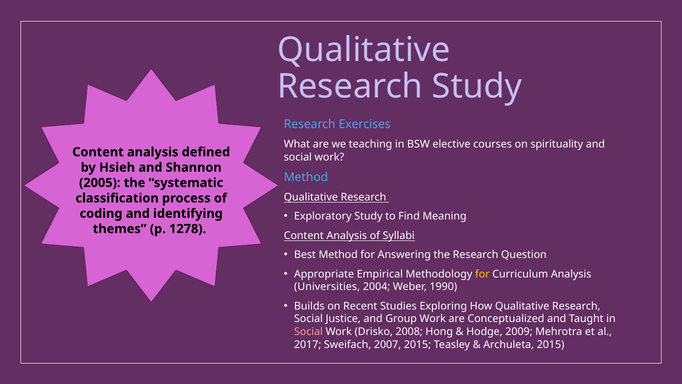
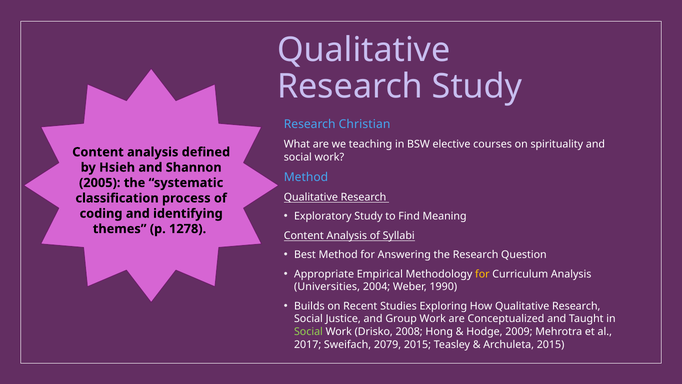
Exercises: Exercises -> Christian (365, 124)
Social colour: pink -> light green (308, 331)
2007: 2007 -> 2079 (388, 344)
